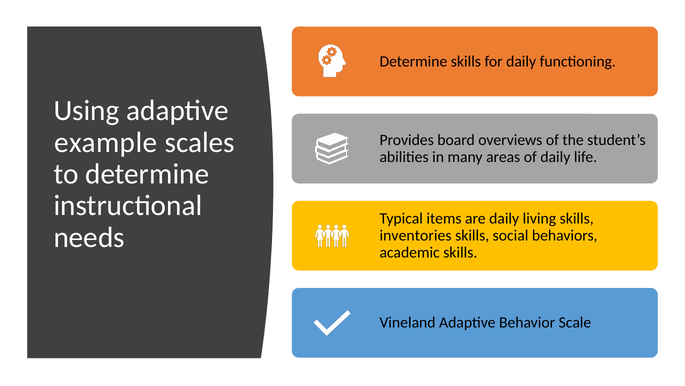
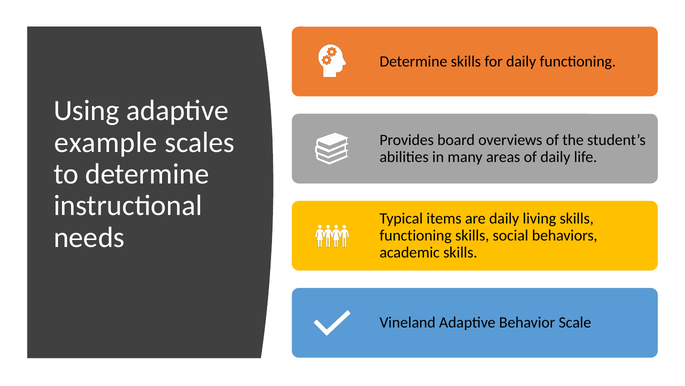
inventories: inventories -> functioning (416, 235)
